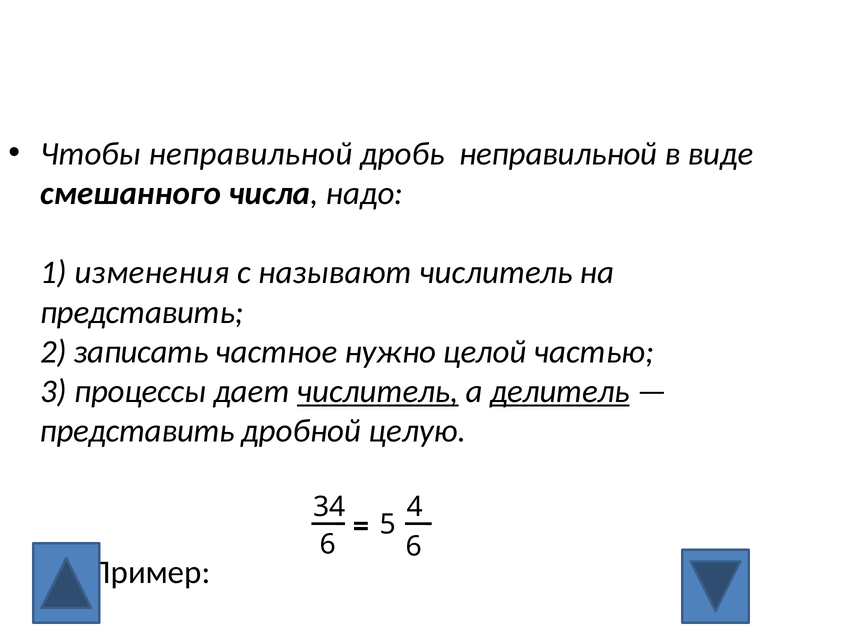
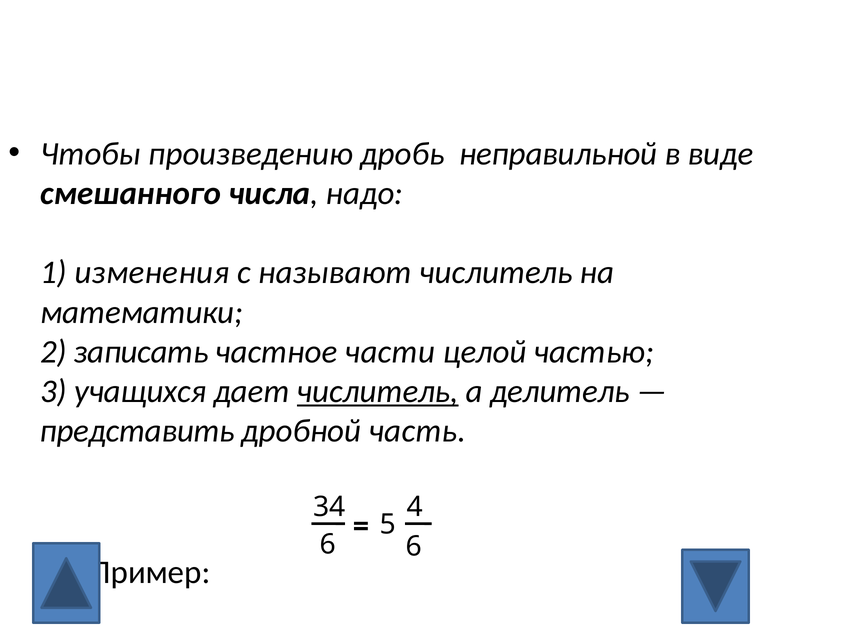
Чтобы неправильной: неправильной -> произведению (251, 154)
представить: представить -> математики (142, 312)
нужно: нужно -> части (390, 352)
процессы: процессы -> учащихся (140, 391)
делитель underline: present -> none (560, 391)
целую: целую -> часть (417, 431)
